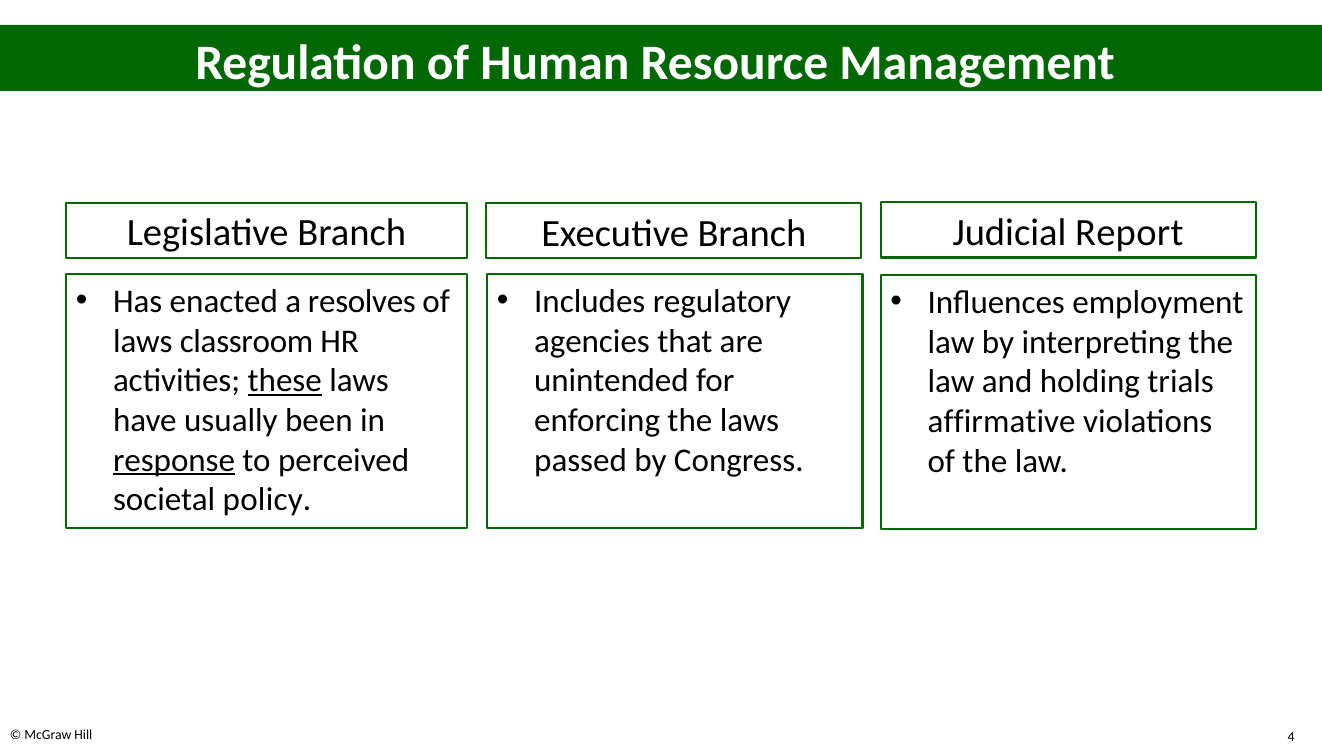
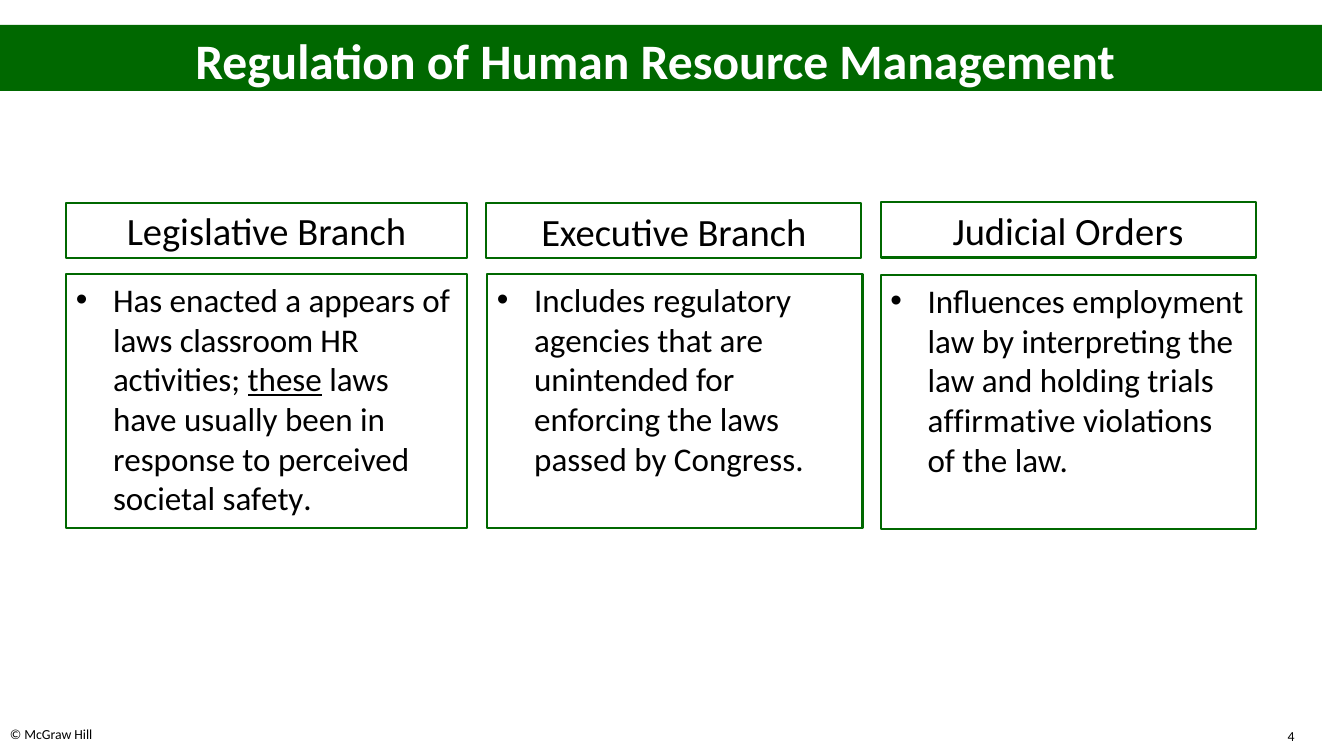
Report: Report -> Orders (1129, 233)
resolves: resolves -> appears (362, 301)
response underline: present -> none (174, 460)
policy: policy -> safety (267, 500)
